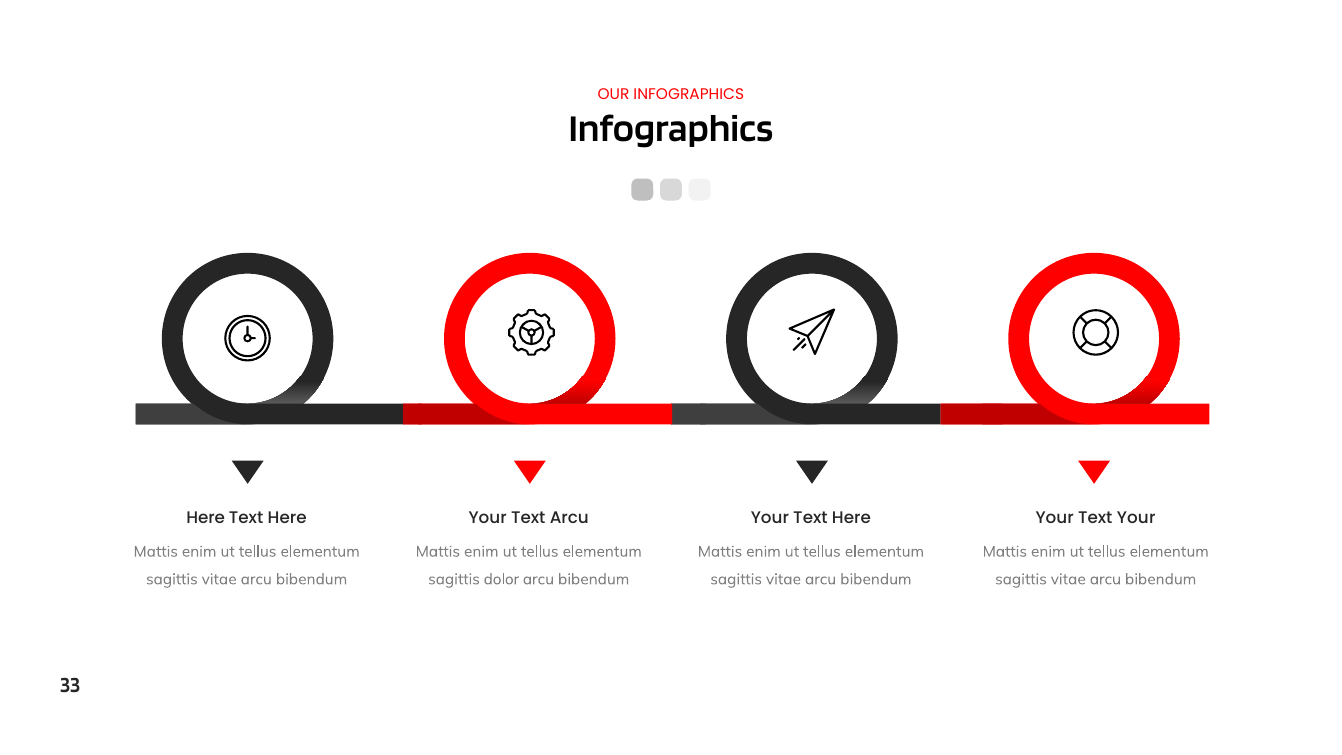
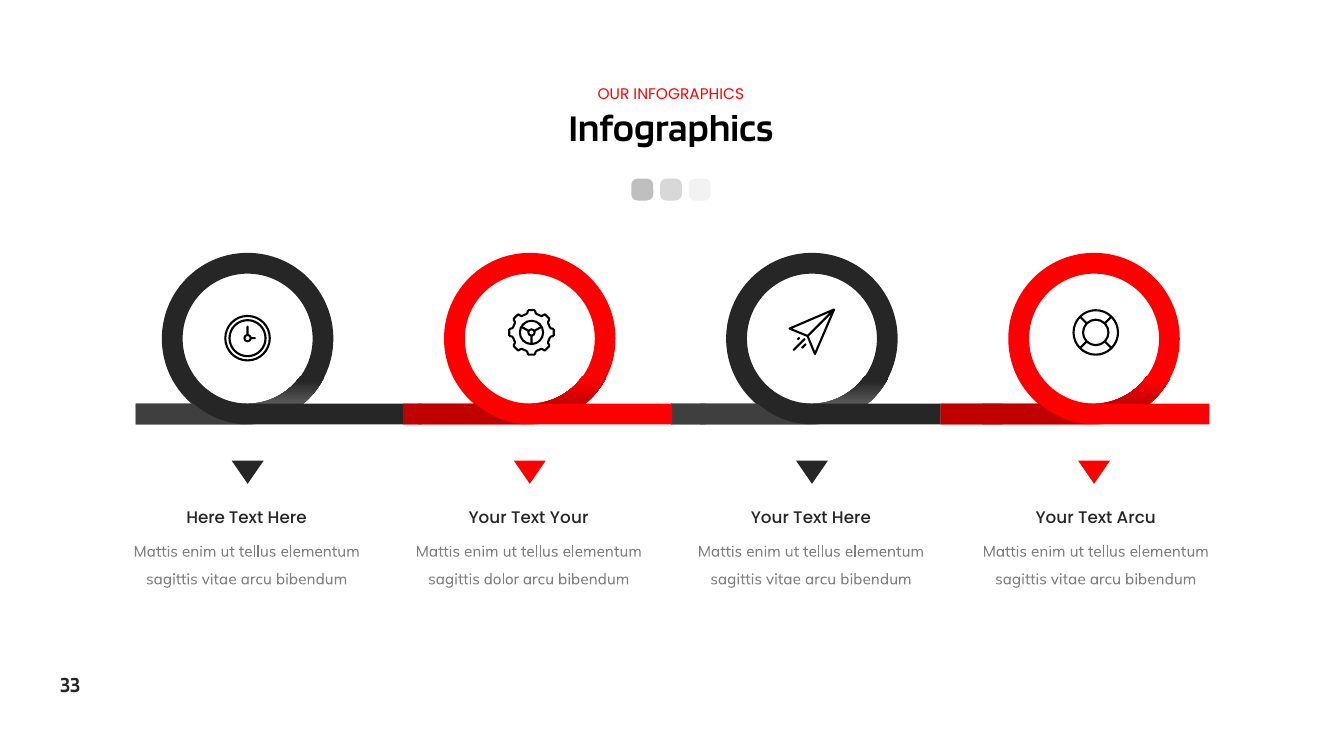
Text Arcu: Arcu -> Your (569, 518)
Text Your: Your -> Arcu (1136, 518)
